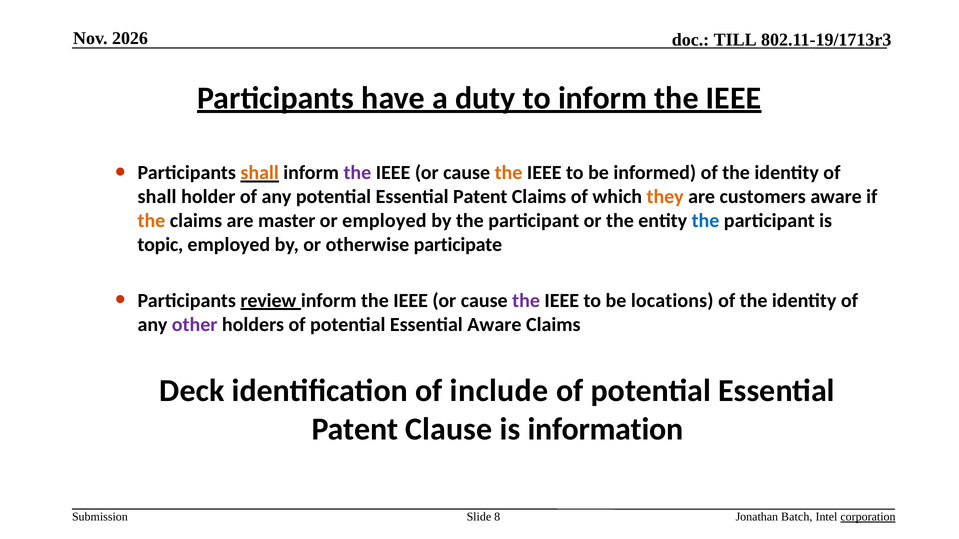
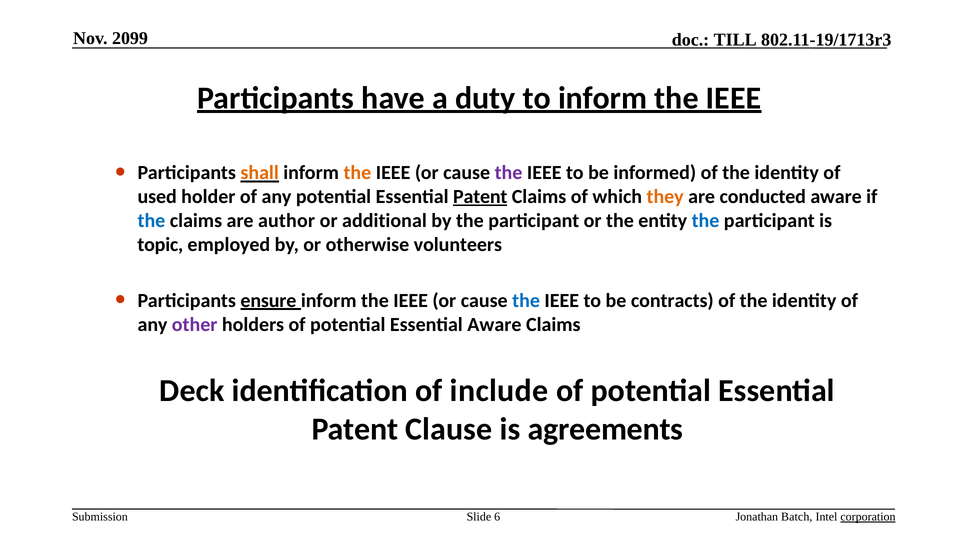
2026: 2026 -> 2099 (130, 38)
the colour: purple -> orange (357, 173)
the colour: orange -> purple (509, 173)
shall: shall -> used (157, 197)
Patent underline: none -> present (480, 197)
customers: customers -> conducted (763, 197)
the colour: orange -> blue (151, 221)
master: master -> author (287, 221)
or employed: employed -> additional (384, 221)
participate: participate -> volunteers (458, 245)
review: review -> ensure (268, 301)
the colour: purple -> blue (526, 301)
locations: locations -> contracts (672, 301)
information: information -> agreements (605, 429)
8: 8 -> 6 (497, 517)
